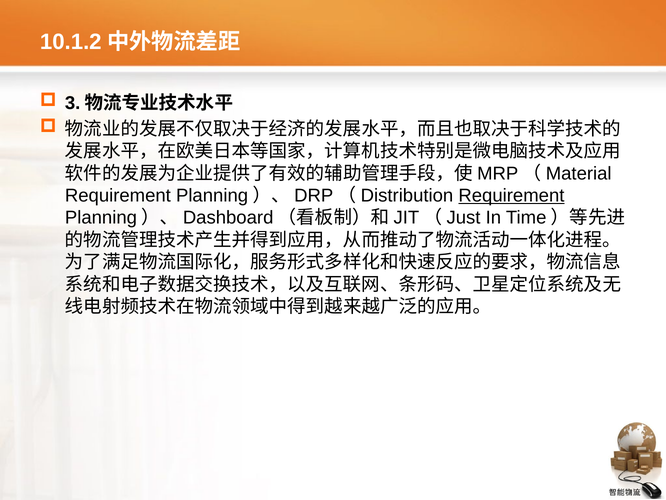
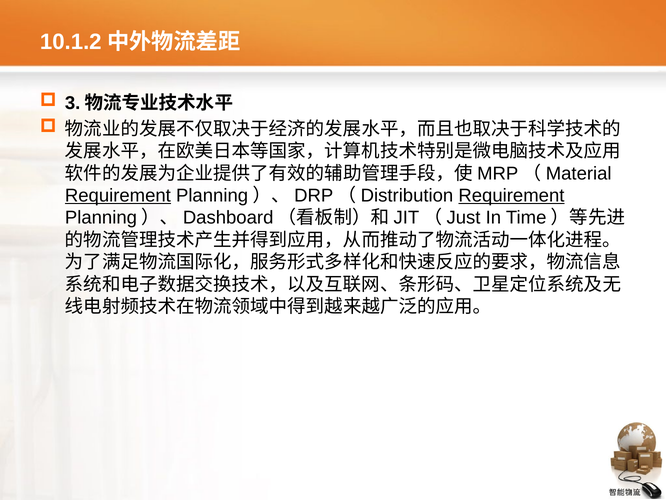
Requirement underline: none -> present (118, 195)
